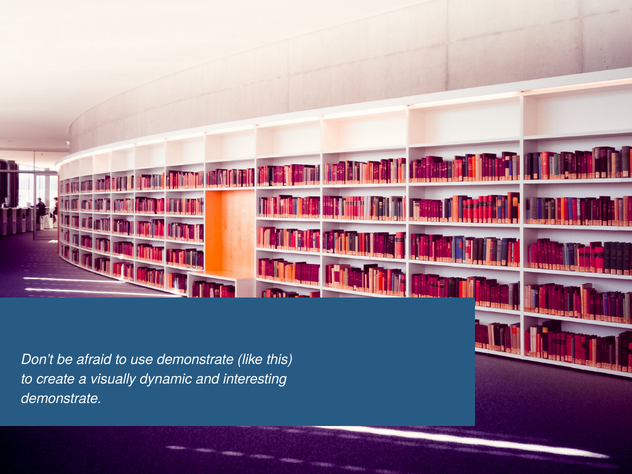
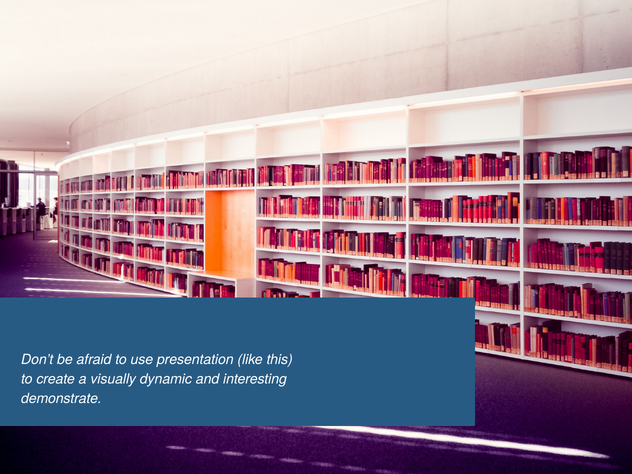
use demonstrate: demonstrate -> presentation (195, 360)
